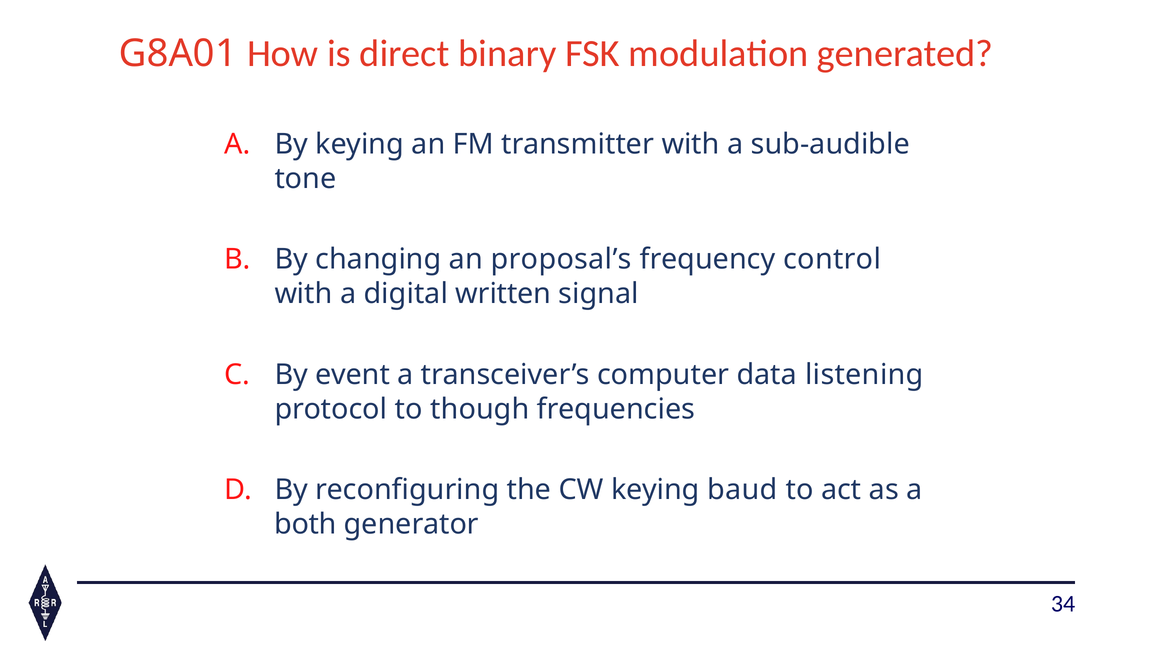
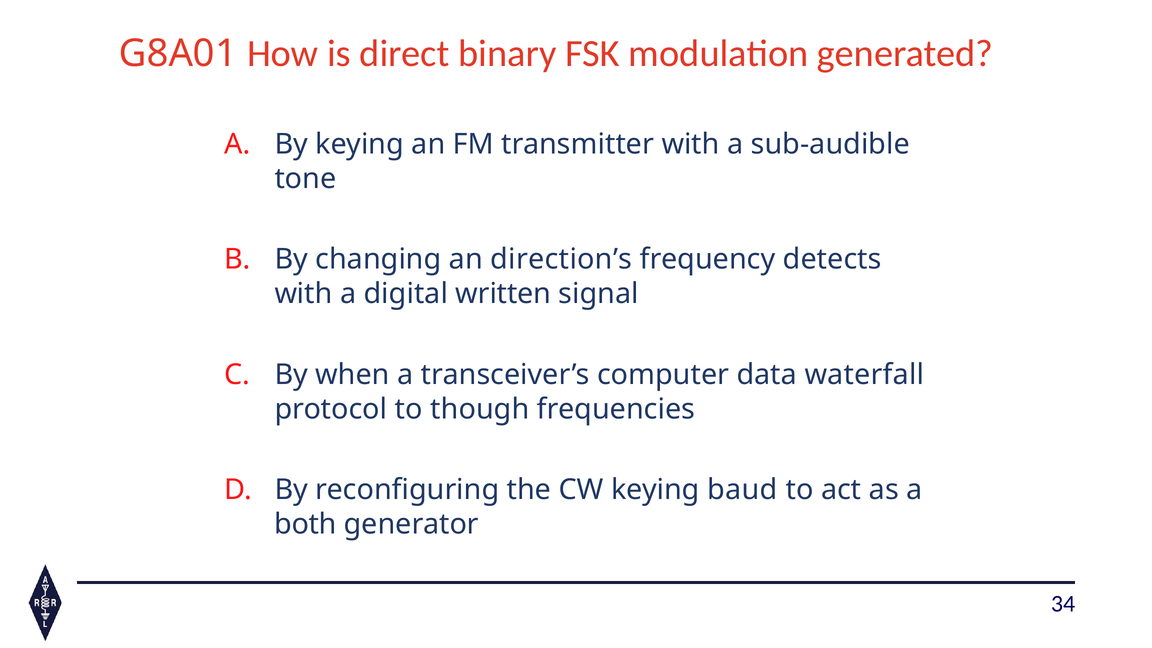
proposal’s: proposal’s -> direction’s (561, 259)
control: control -> detects (832, 259)
event: event -> when (353, 375)
listening: listening -> waterfall (864, 375)
